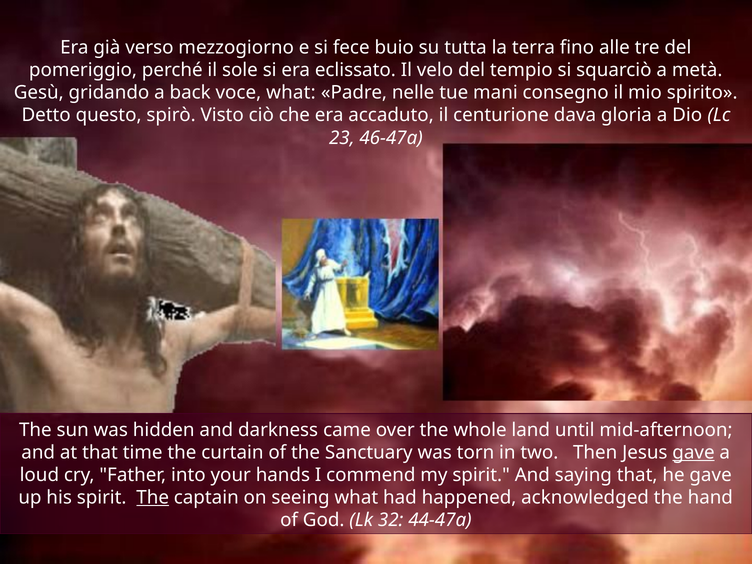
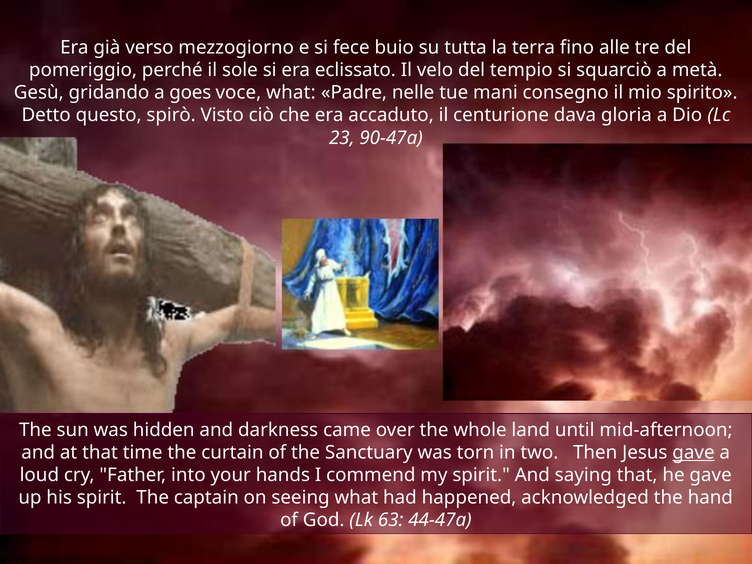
back: back -> goes (190, 93)
46-47a: 46-47a -> 90-47a (391, 138)
The underline: present -> none (153, 498)
32: 32 -> 63 (391, 520)
